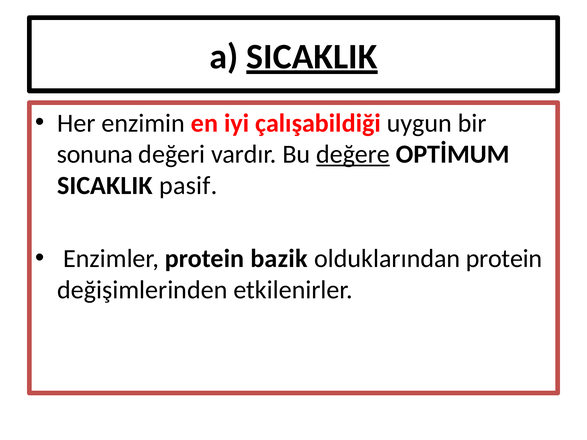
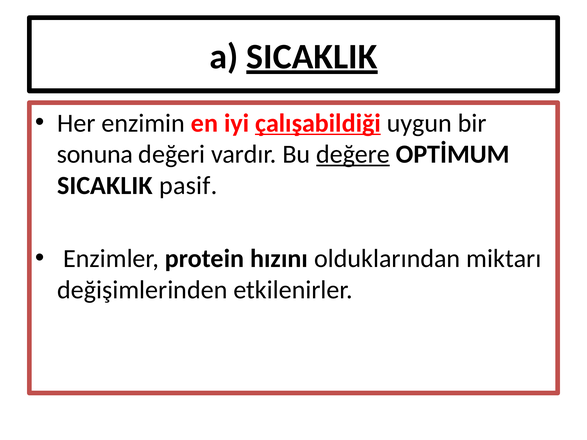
çalışabildiği underline: none -> present (318, 123)
bazik: bazik -> hızını (279, 259)
olduklarından protein: protein -> miktarı (504, 259)
